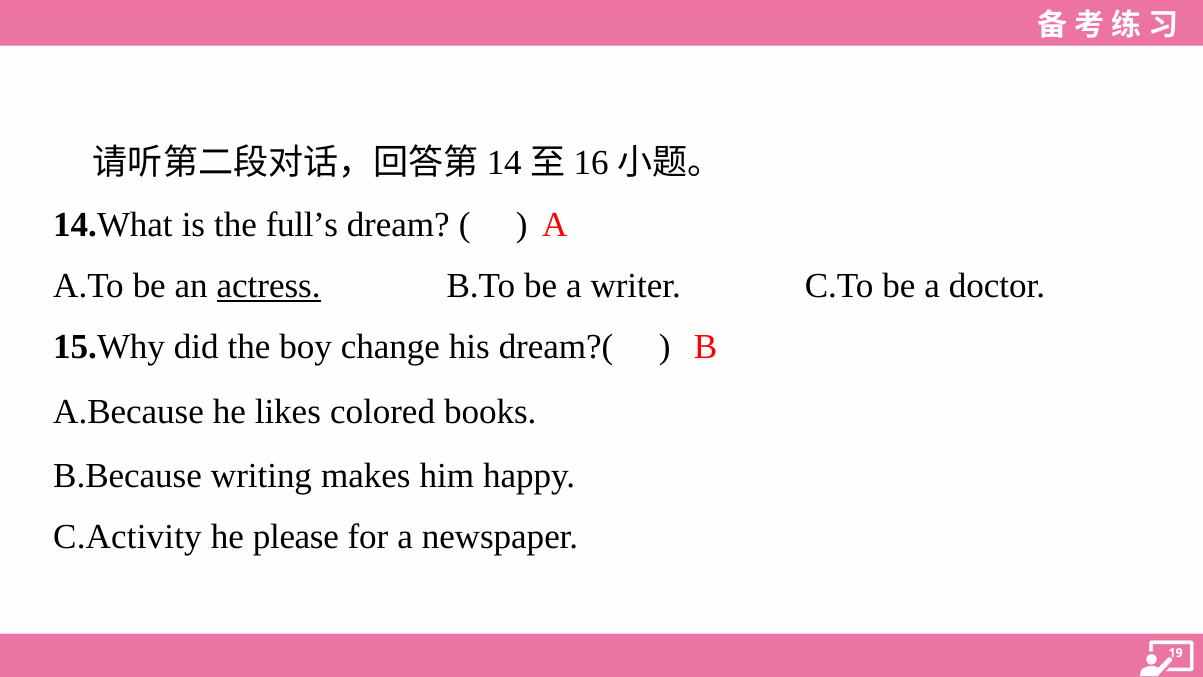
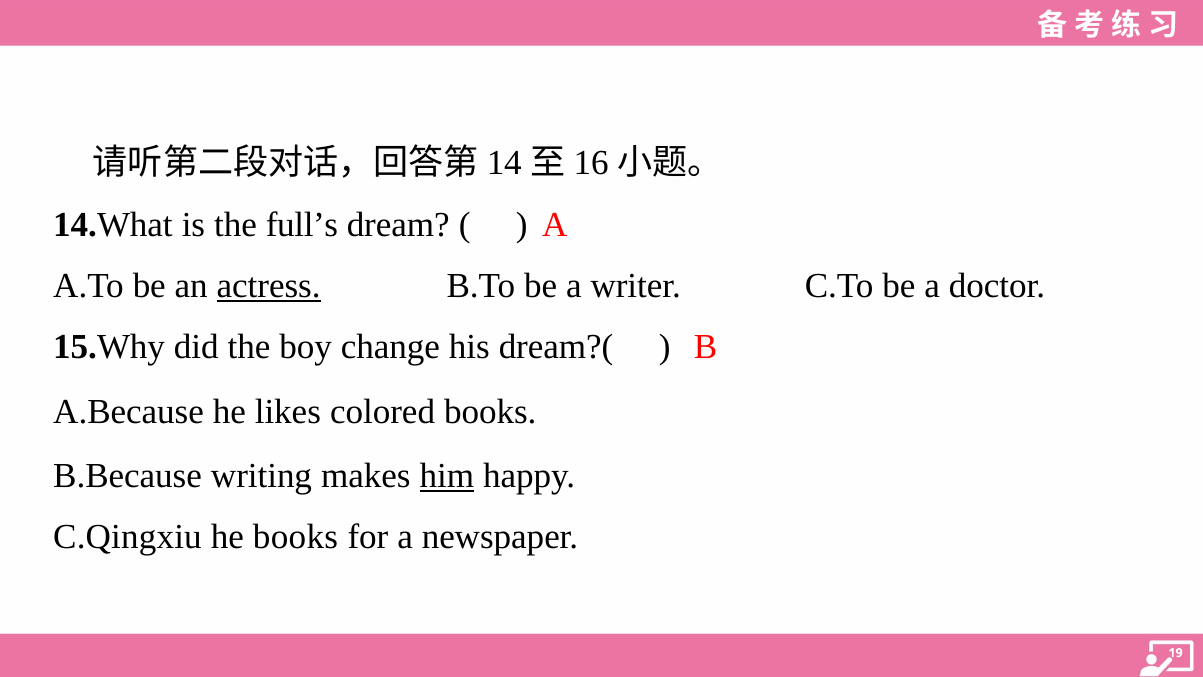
him underline: none -> present (447, 476)
C.Activity: C.Activity -> C.Qingxiu (127, 537)
he please: please -> books (296, 537)
